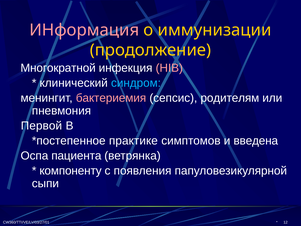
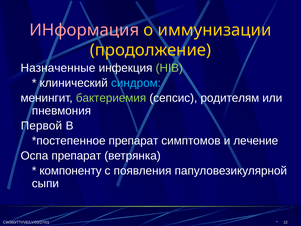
Многократной: Многократной -> Назначенные (58, 68)
HIB colour: pink -> light green (169, 68)
бактериемия colour: pink -> light green (111, 98)
практике: практике -> препарат (133, 141)
введена: введена -> лечение (256, 141)
Оспа пациента: пациента -> препарат (76, 156)
